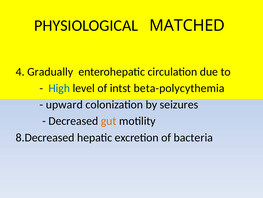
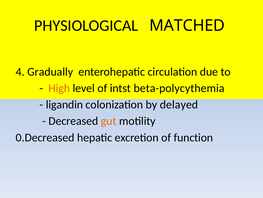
High colour: blue -> orange (59, 88)
upward: upward -> ligandin (64, 104)
seizures: seizures -> delayed (179, 104)
8.Decreased: 8.Decreased -> 0.Decreased (45, 137)
bacteria: bacteria -> function (193, 137)
